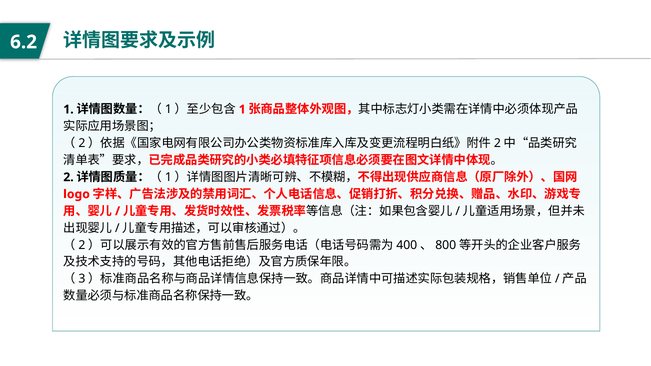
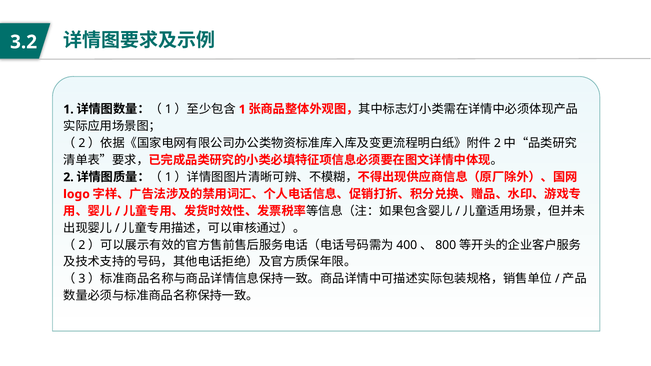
6.2: 6.2 -> 3.2 (24, 42)
